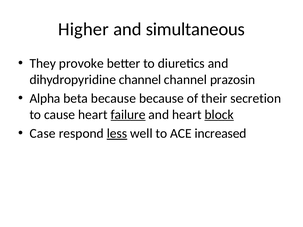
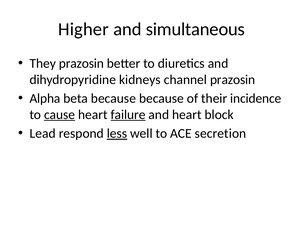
They provoke: provoke -> prazosin (81, 64)
dihydropyridine channel: channel -> kidneys (140, 80)
secretion: secretion -> incidence (256, 99)
cause underline: none -> present (60, 115)
block underline: present -> none (219, 115)
Case: Case -> Lead (43, 134)
increased: increased -> secretion (220, 134)
